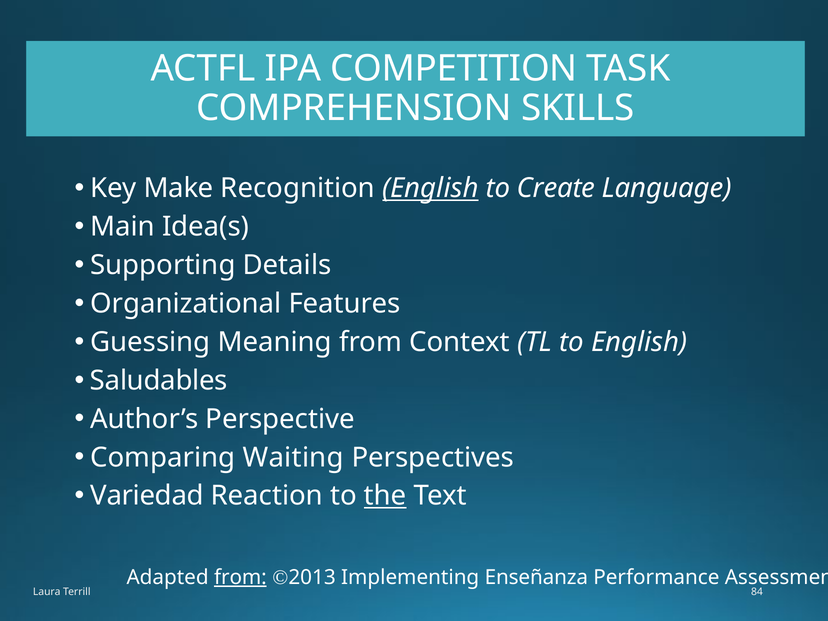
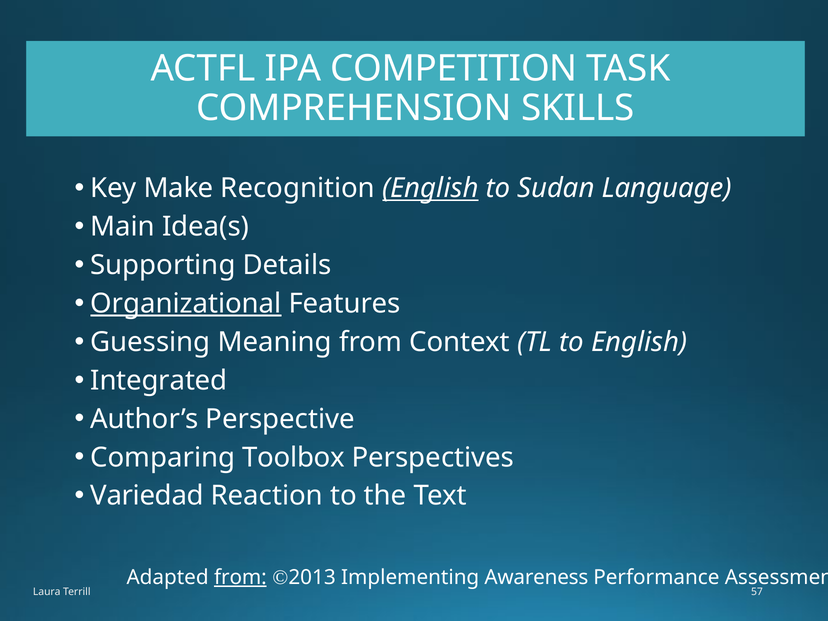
Create: Create -> Sudan (556, 188)
Organizational underline: none -> present (186, 304)
Saludables: Saludables -> Integrated (159, 381)
Waiting: Waiting -> Toolbox (294, 457)
the underline: present -> none (385, 496)
Enseñanza: Enseñanza -> Awareness (536, 577)
84: 84 -> 57 (757, 592)
